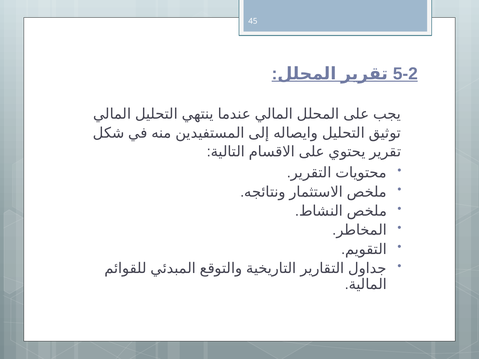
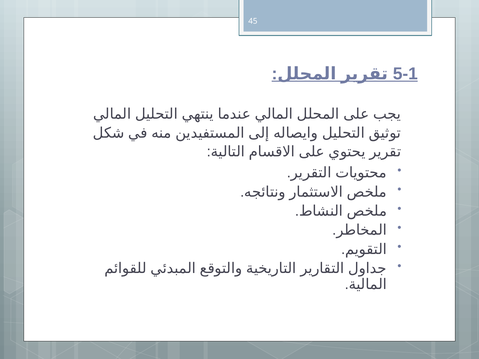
5-2: 5-2 -> 5-1 (405, 74)
